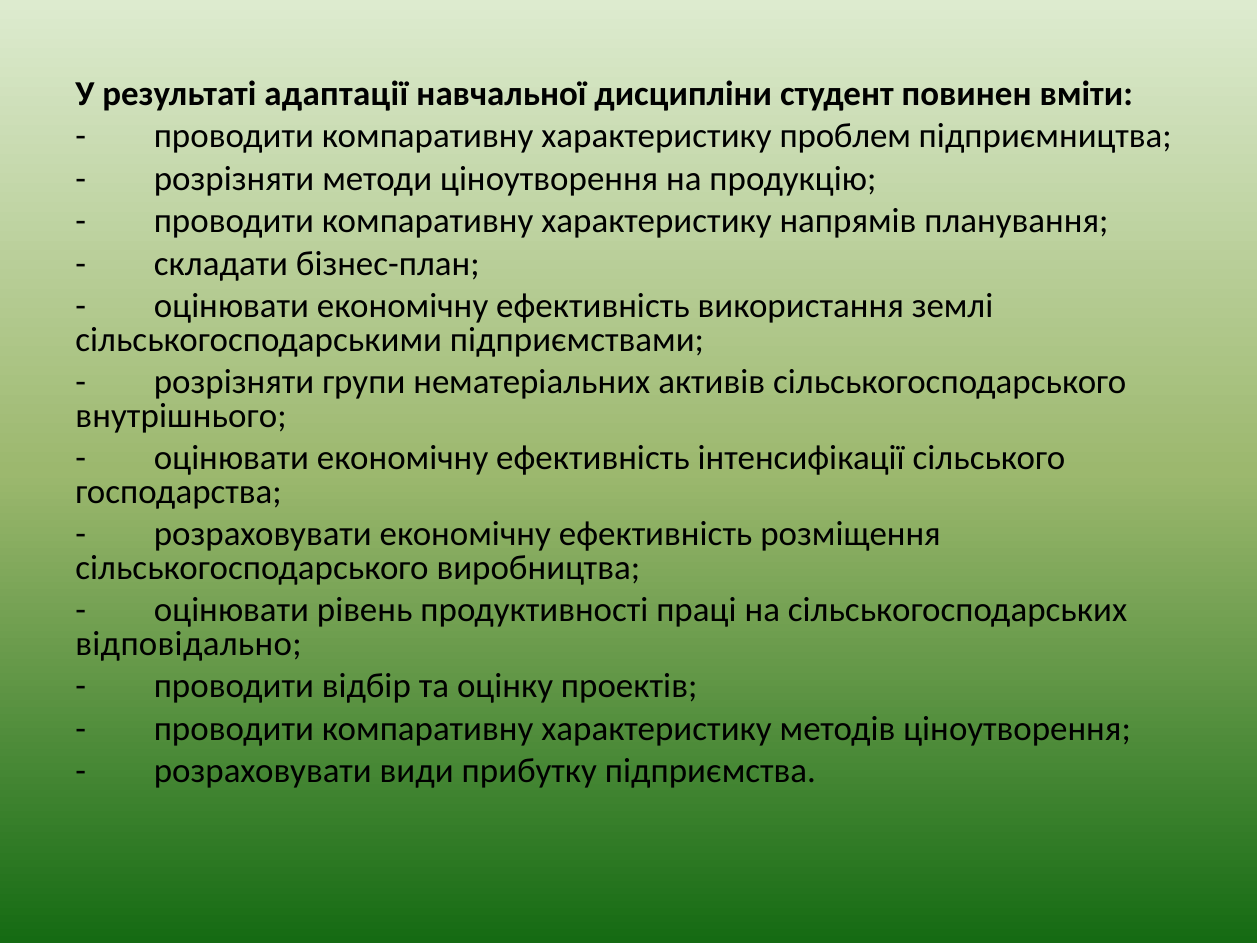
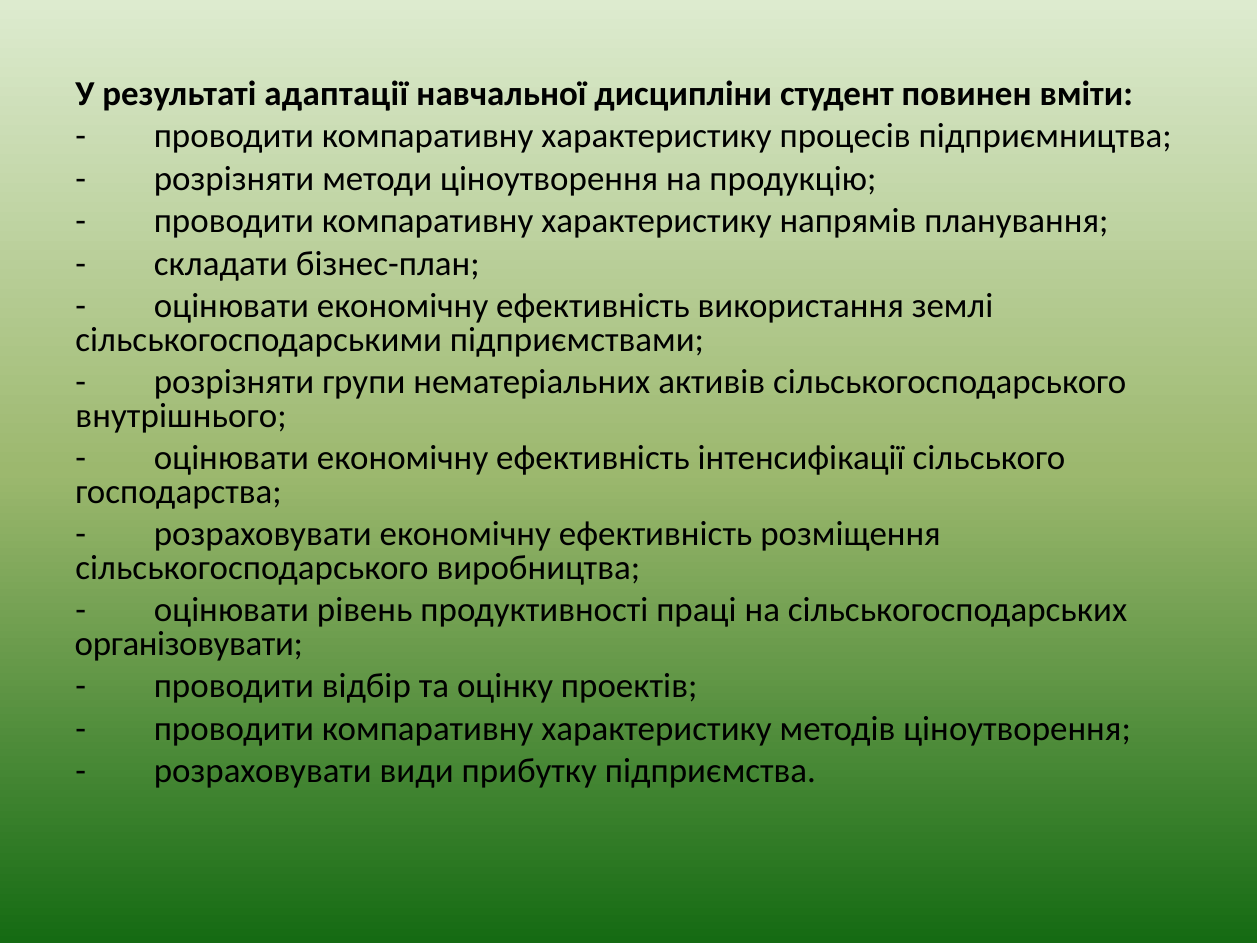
проблем: проблем -> процесів (845, 136)
відповідально: відповідально -> організовувати (189, 644)
